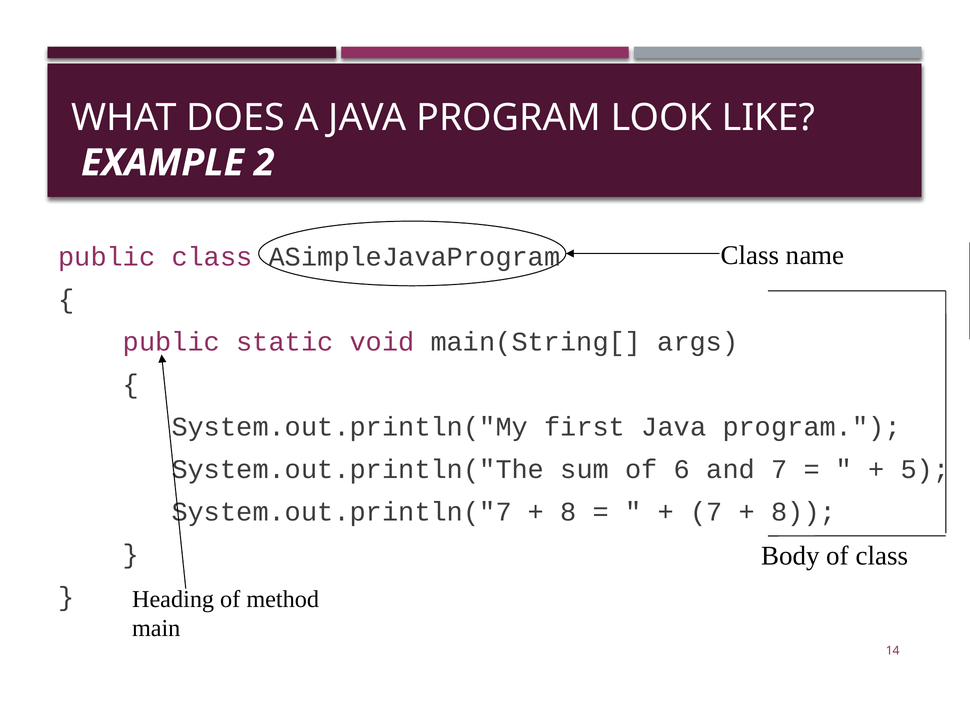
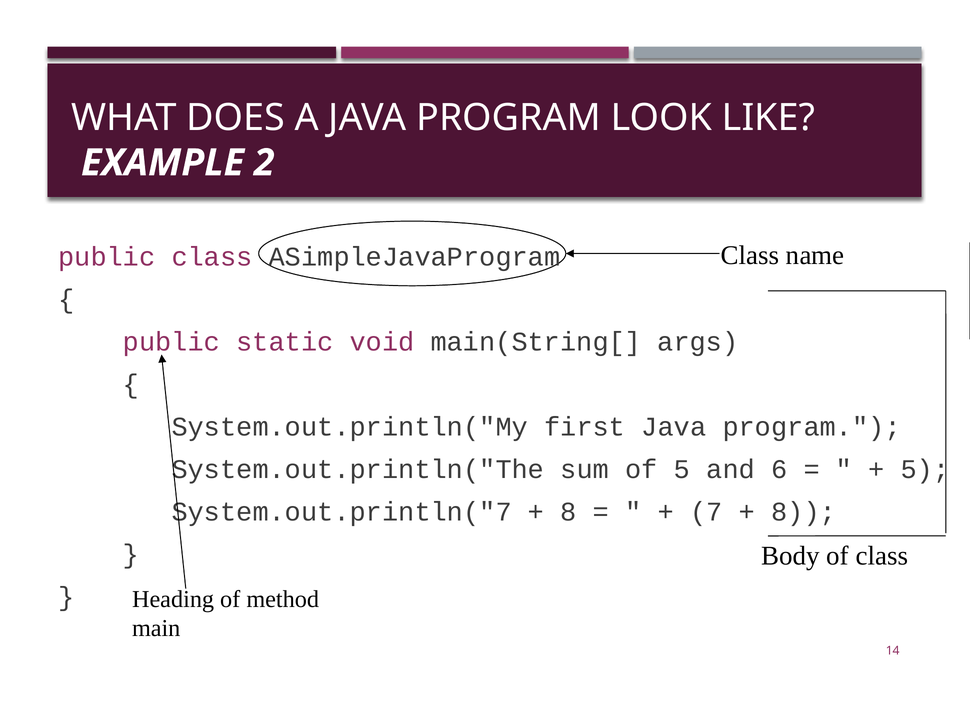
of 6: 6 -> 5 (682, 470)
and 7: 7 -> 6 (779, 470)
